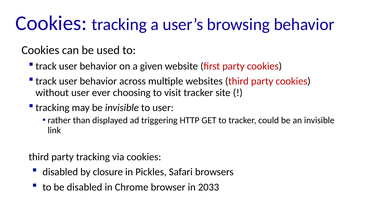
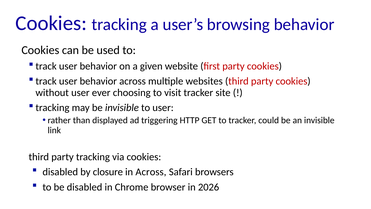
in Pickles: Pickles -> Across (151, 172)
2033: 2033 -> 2026 (209, 187)
